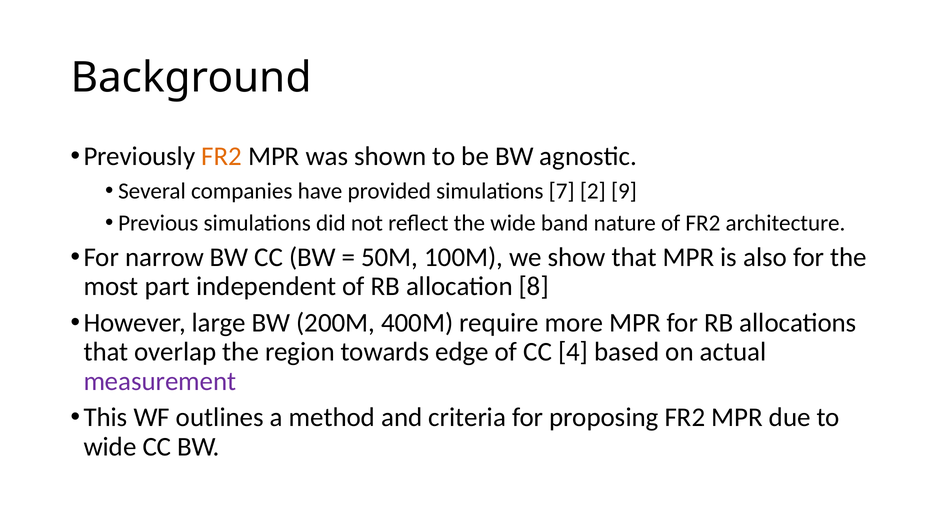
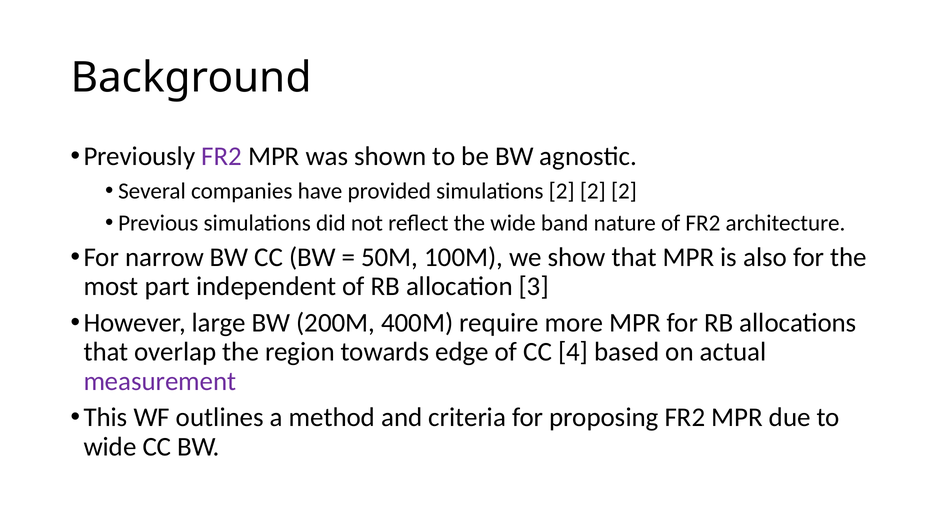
FR2 colour: orange -> purple (222, 156)
simulations 7: 7 -> 2 (562, 191)
9: 9 -> 2 (624, 191)
8: 8 -> 3 (534, 286)
